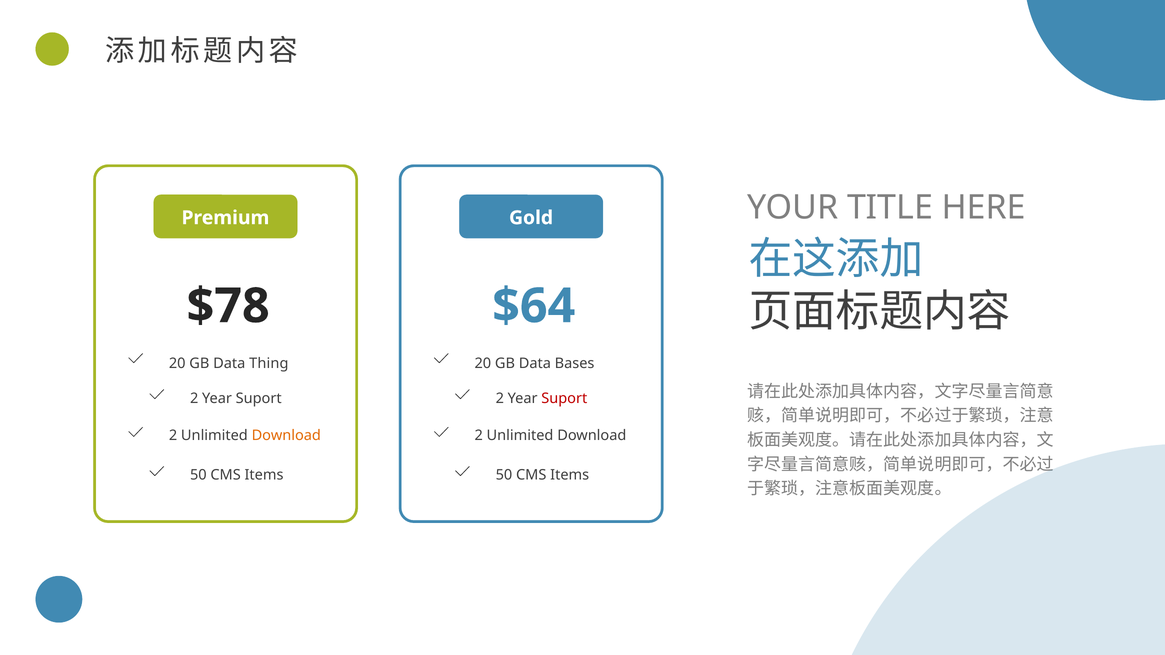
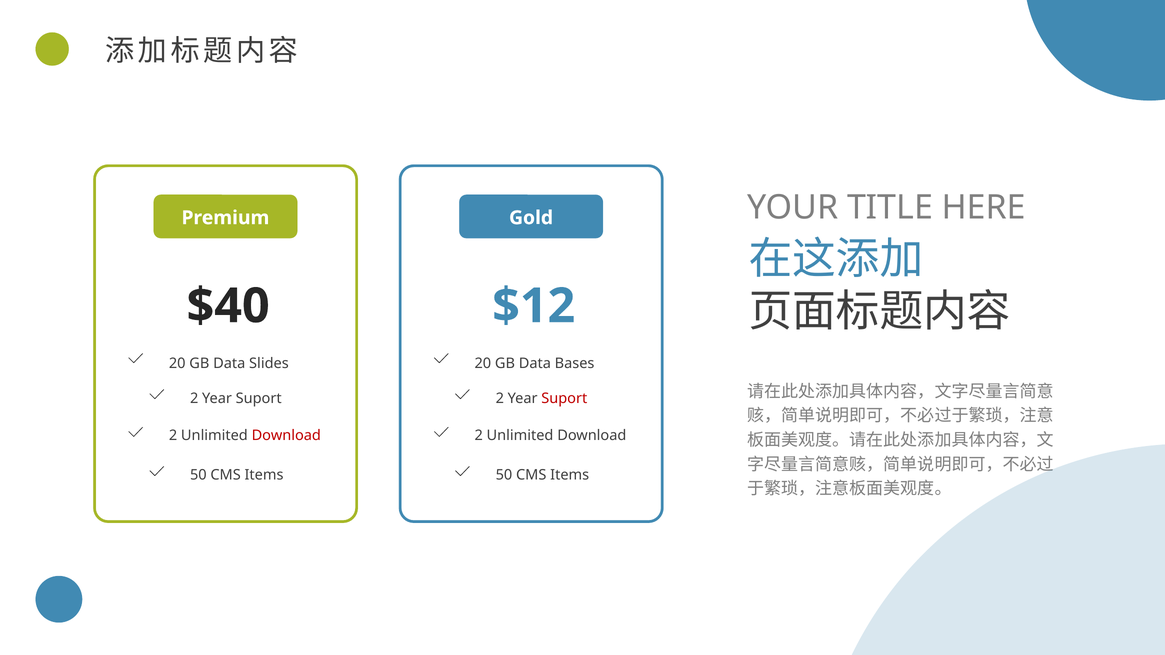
$78: $78 -> $40 (228, 306)
$64: $64 -> $12 (534, 306)
Thing: Thing -> Slides (269, 363)
Download colour: orange -> red (286, 435)
